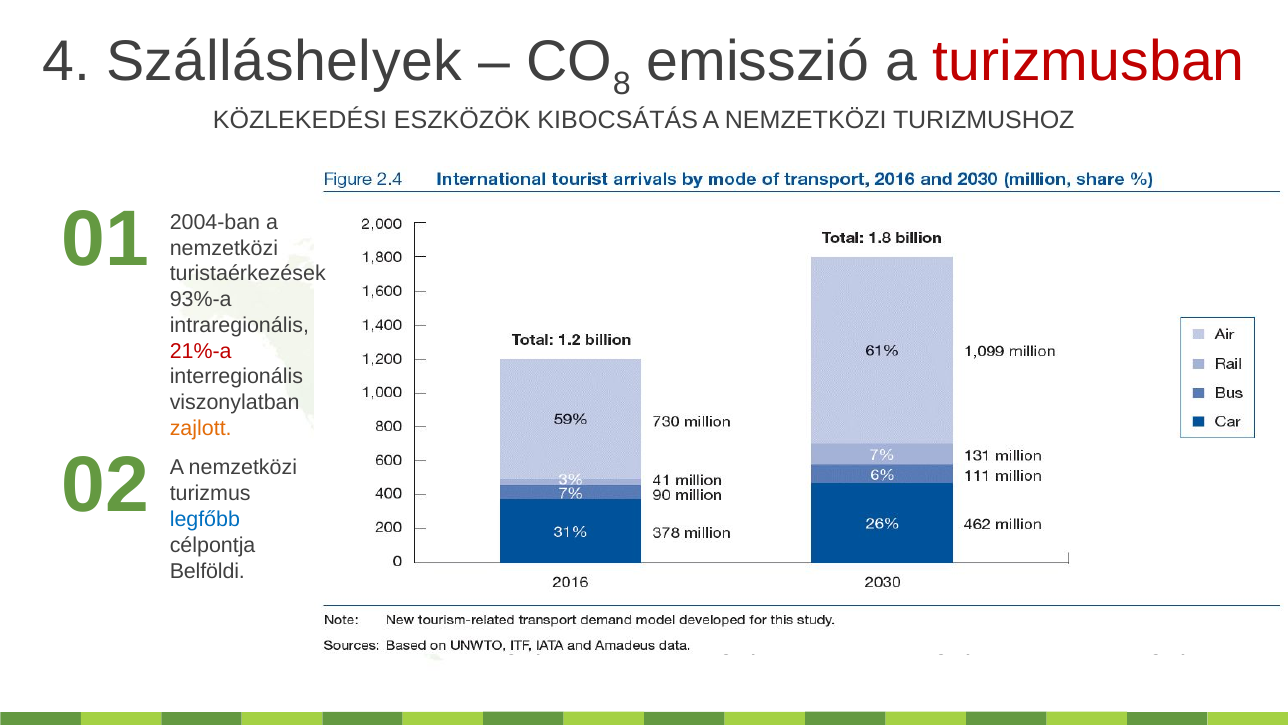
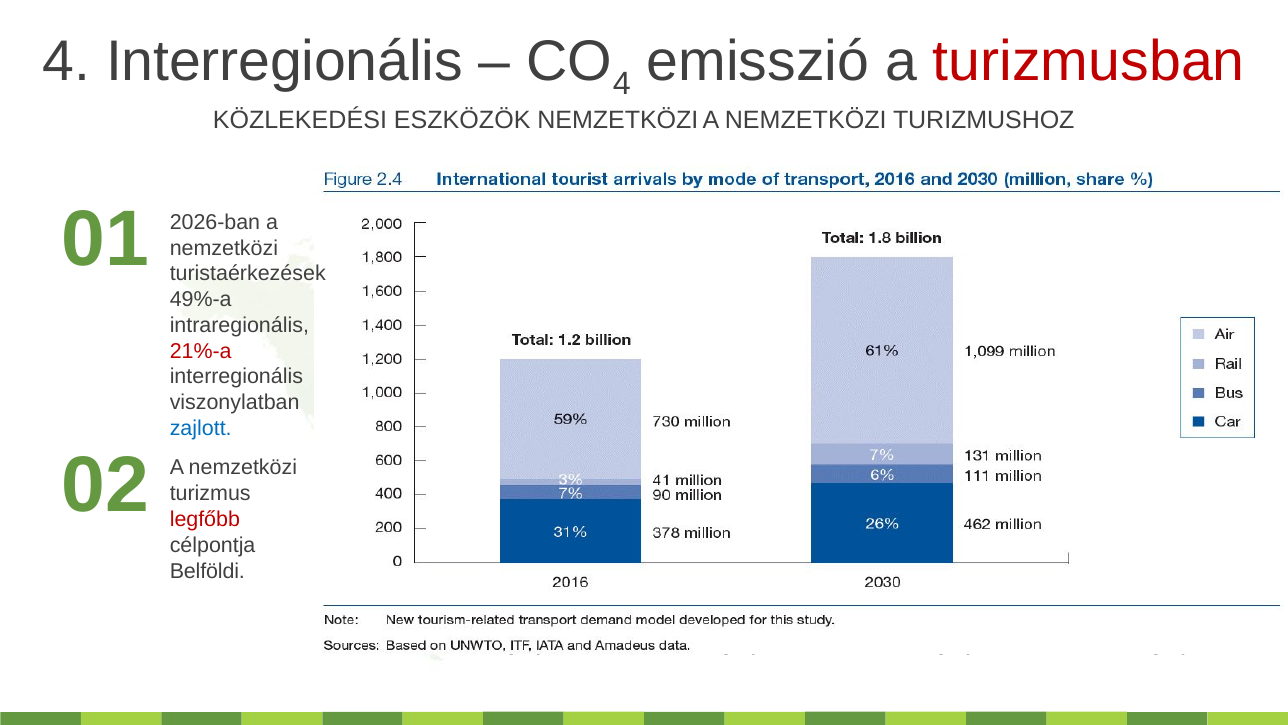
4 Szálláshelyek: Szálláshelyek -> Interregionális (285, 62)
8: 8 -> 4 (622, 84)
ESZKÖZÖK KIBOCSÁTÁS: KIBOCSÁTÁS -> NEMZETKÖZI (618, 121)
2004-ban: 2004-ban -> 2026-ban (215, 222)
93%-a: 93%-a -> 49%-a (201, 299)
zajlott colour: orange -> blue (201, 428)
legfőbb colour: blue -> red (205, 519)
